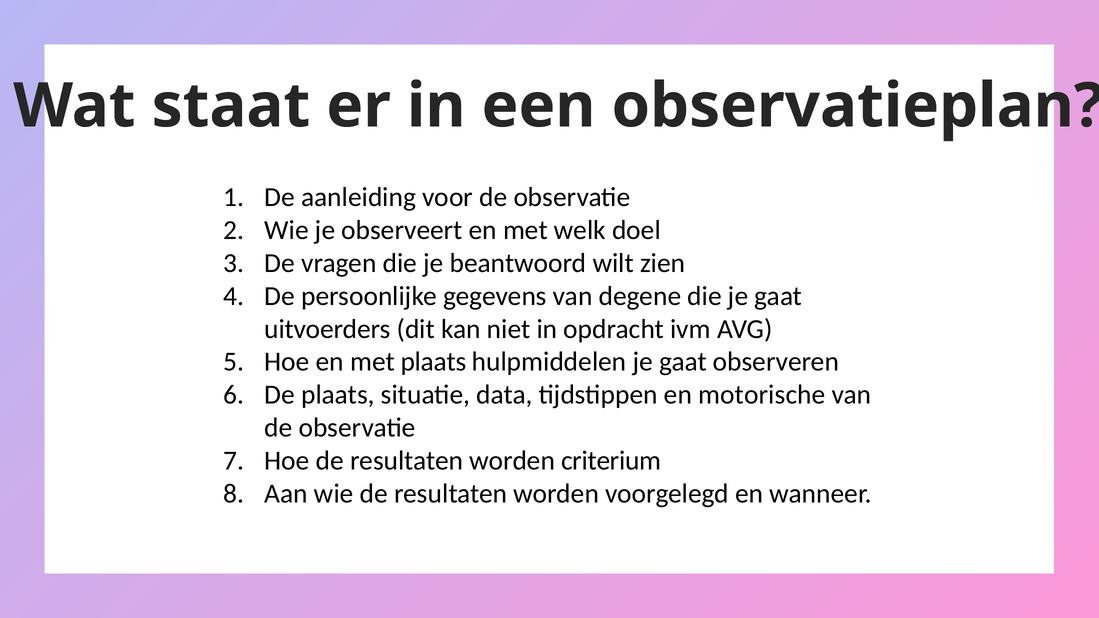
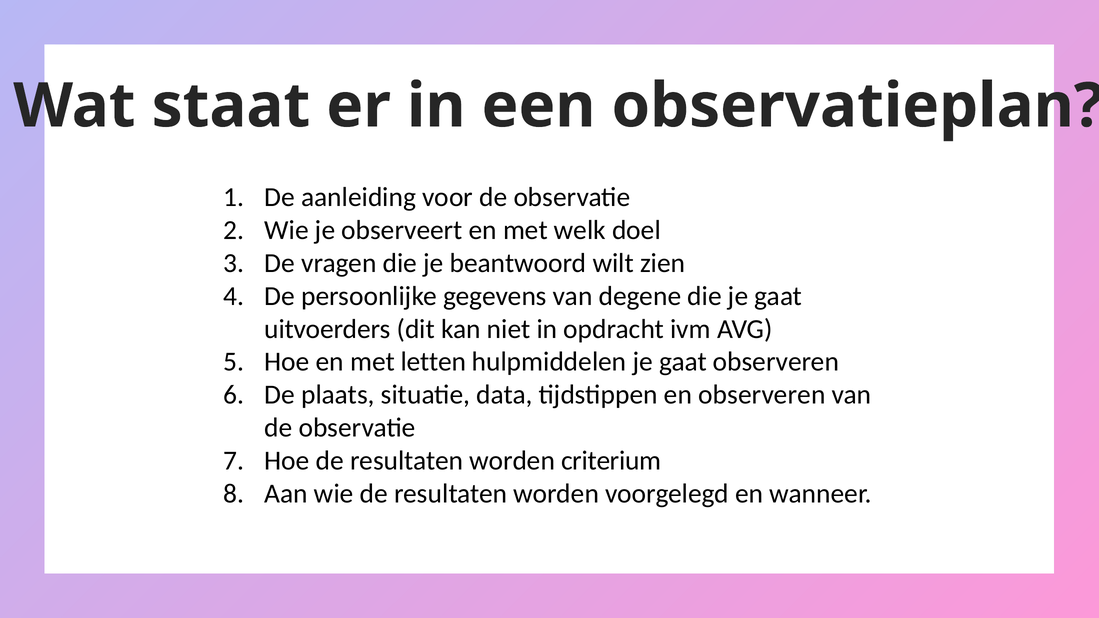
met plaats: plaats -> letten (433, 362)
en motorische: motorische -> observeren (762, 395)
